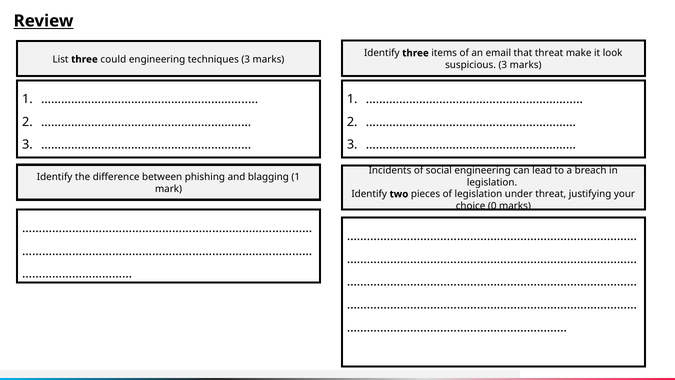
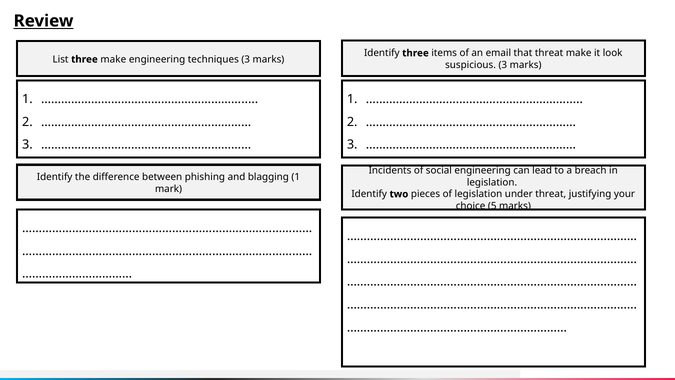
three could: could -> make (113, 59)
0: 0 -> 5 (492, 206)
